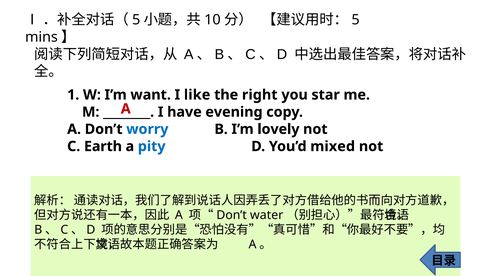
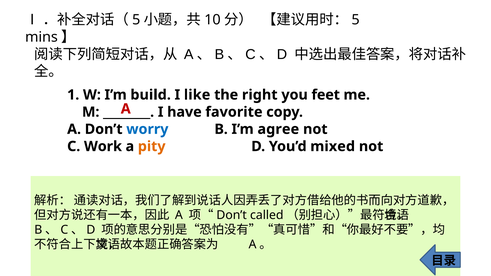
want: want -> build (151, 95)
star: star -> feet (326, 95)
evening: evening -> favorite (234, 112)
lovely: lovely -> agree (278, 129)
Earth: Earth -> Work (103, 146)
pity colour: blue -> orange (152, 146)
water: water -> called (267, 215)
